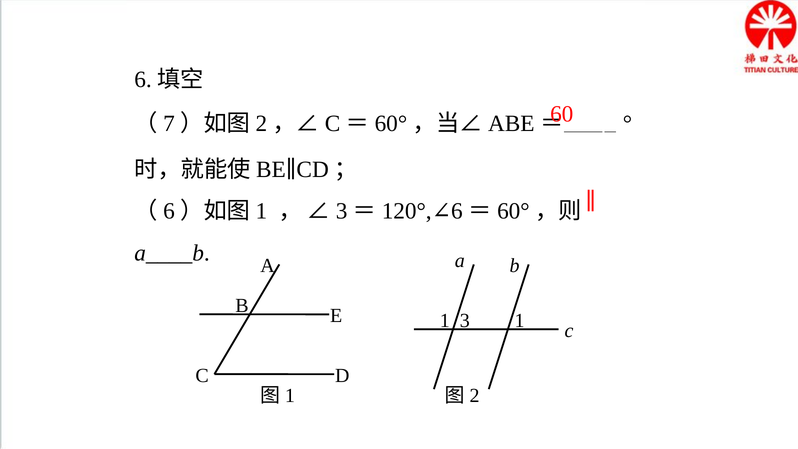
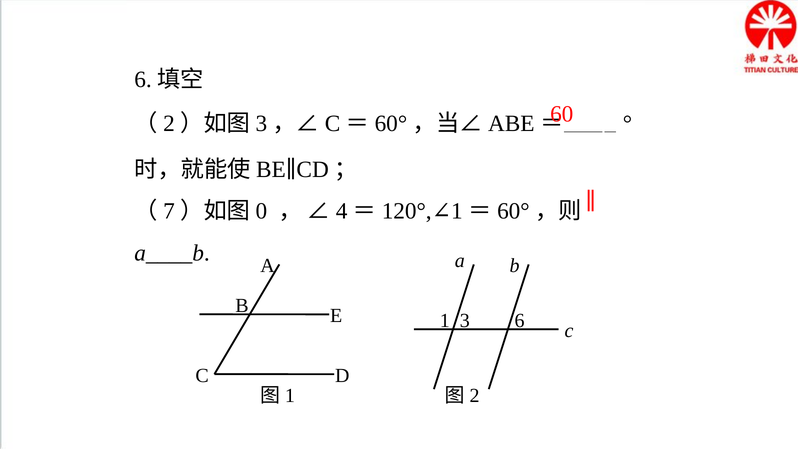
7: 7 -> 2 (169, 124)
2: 2 -> 3 (261, 124)
6: 6 -> 7 (169, 211)
1: 1 -> 0 (261, 211)
3: 3 -> 4 (342, 211)
6: 6 -> 1 (457, 211)
1 1: 1 -> 6 (520, 321)
